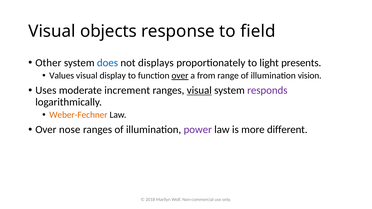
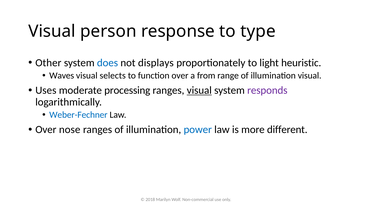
objects: objects -> person (108, 31)
field: field -> type (258, 31)
presents: presents -> heuristic (301, 63)
Values: Values -> Waves (62, 76)
display: display -> selects (113, 76)
over underline: present -> none (180, 76)
illumination vision: vision -> visual (310, 76)
increment: increment -> processing (127, 90)
Weber-Fechner colour: orange -> blue (78, 115)
power colour: purple -> blue (198, 130)
